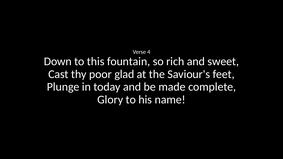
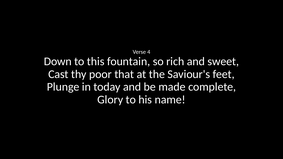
glad: glad -> that (124, 74)
